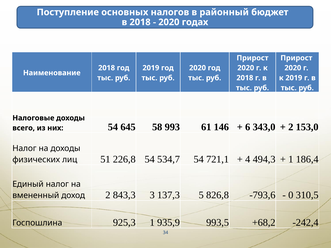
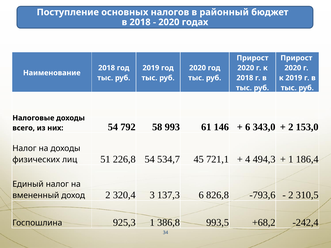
645: 645 -> 792 (128, 127)
534,7 54: 54 -> 45 (199, 159)
843,3: 843,3 -> 320,4 (124, 195)
137,3 5: 5 -> 6 (201, 195)
0: 0 -> 2 (291, 195)
935,9: 935,9 -> 386,8 (169, 223)
